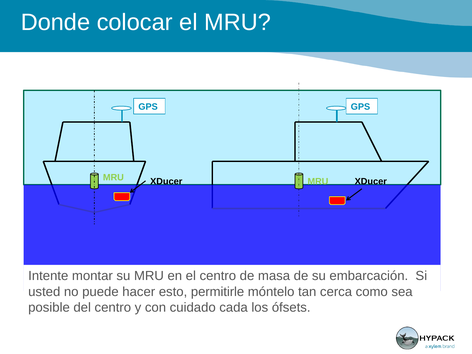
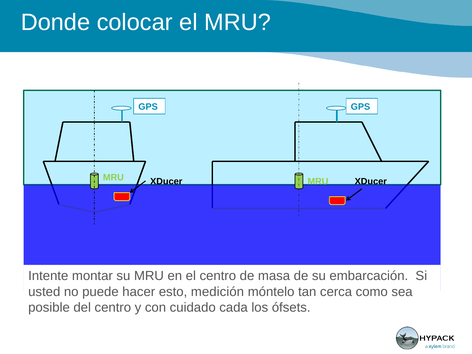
permitirle: permitirle -> medición (217, 292)
